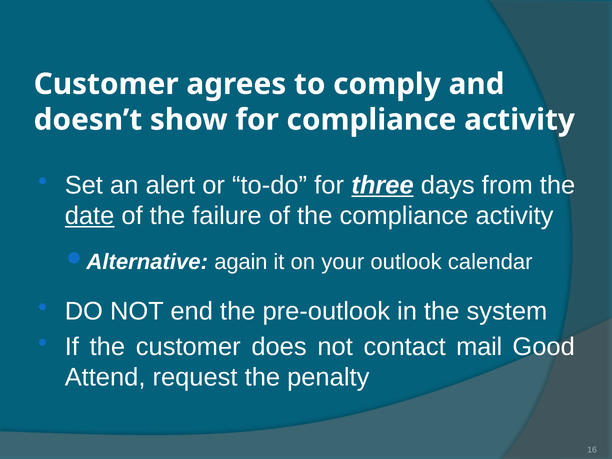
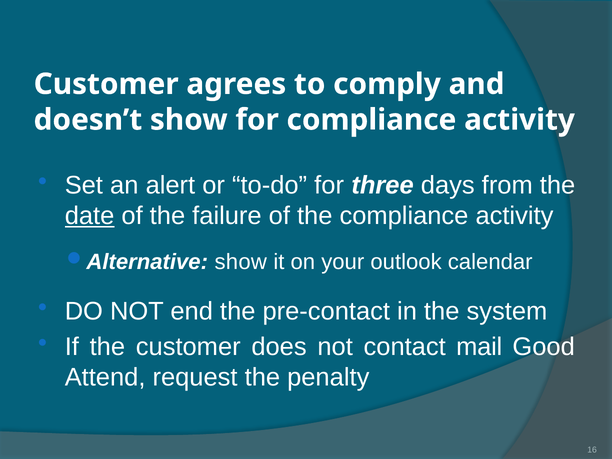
three underline: present -> none (383, 185)
again: again -> show (241, 262)
pre-outlook: pre-outlook -> pre-contact (326, 311)
